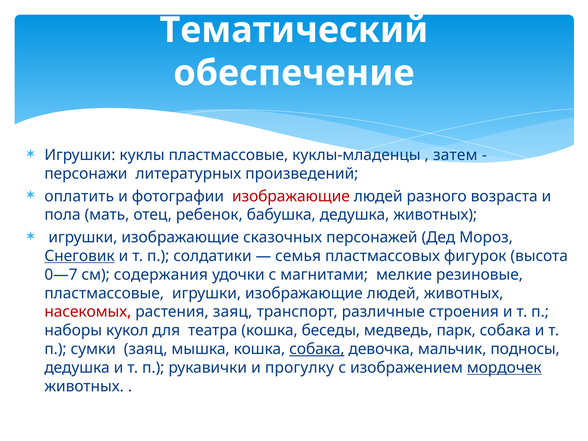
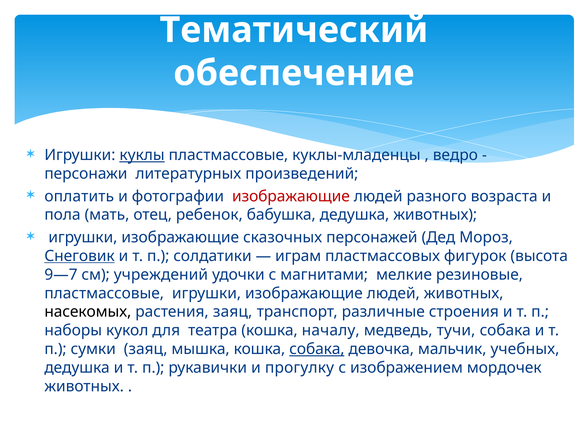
куклы underline: none -> present (142, 155)
затем: затем -> ведро (455, 155)
семья: семья -> играм (298, 256)
0—7: 0—7 -> 9—7 (61, 275)
содержания: содержания -> учреждений (161, 275)
насекомых colour: red -> black (88, 312)
беседы: беседы -> началу (331, 330)
парк: парк -> тучи (456, 330)
подносы: подносы -> учебных (525, 349)
мордочек underline: present -> none (504, 368)
